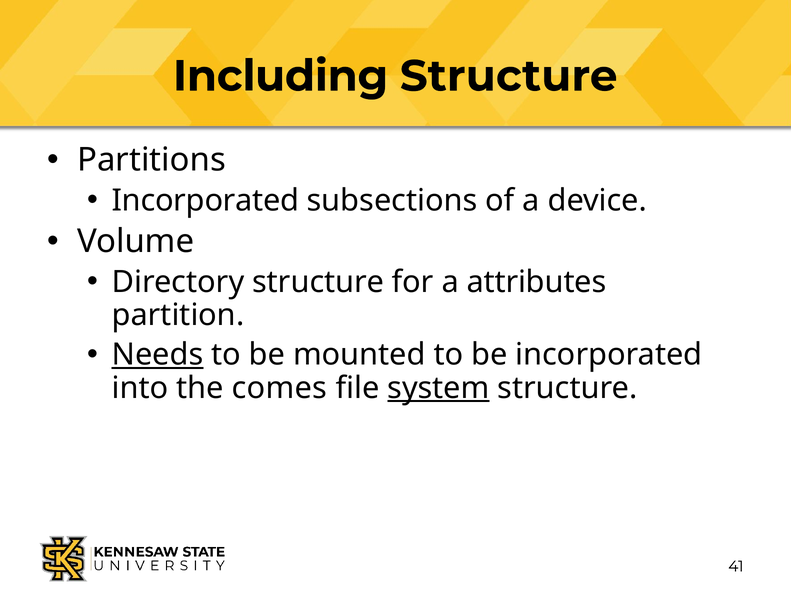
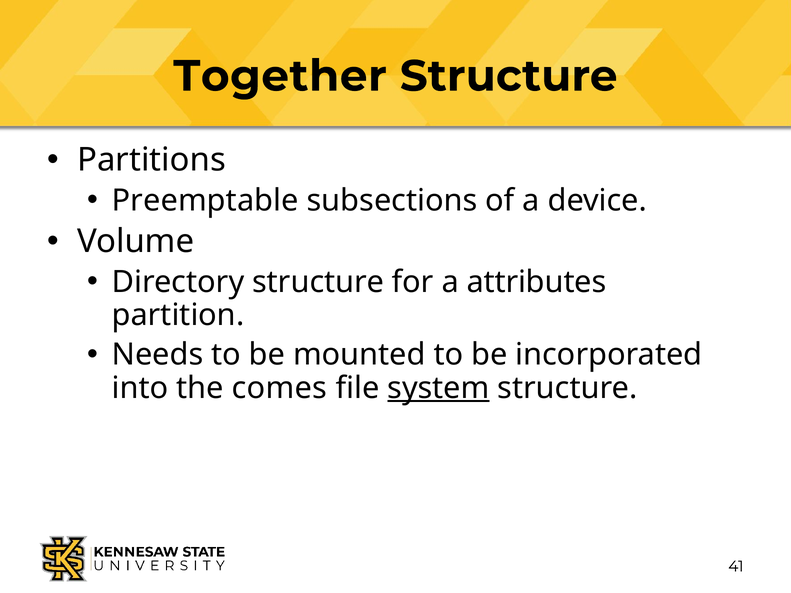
Including: Including -> Together (280, 76)
Incorporated: Incorporated -> Preemptable (205, 201)
Needs underline: present -> none (158, 355)
